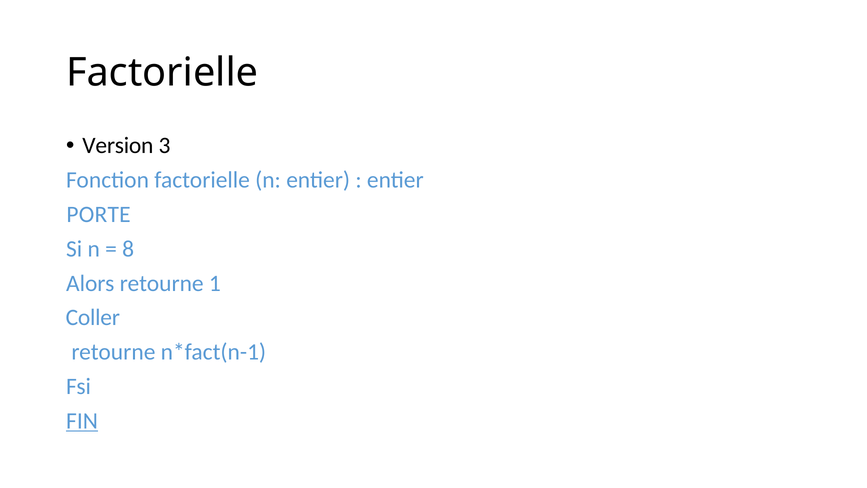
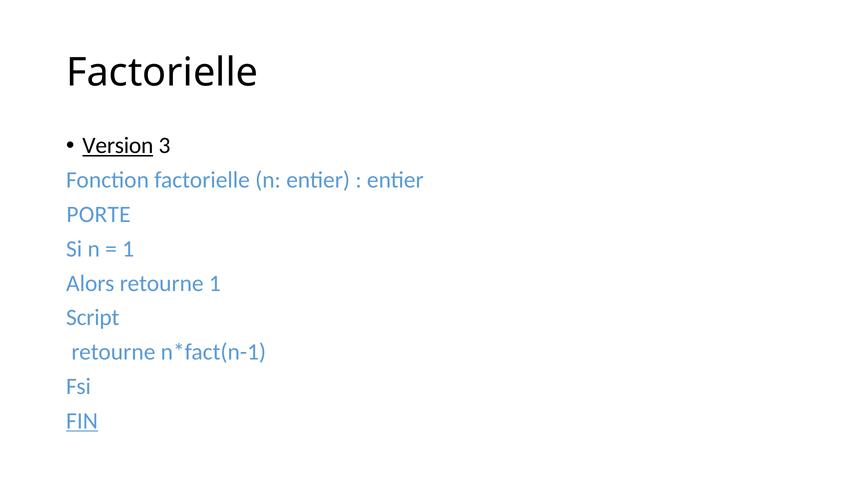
Version underline: none -> present (118, 146)
8: 8 -> 1 (128, 249)
Coller: Coller -> Script (93, 318)
